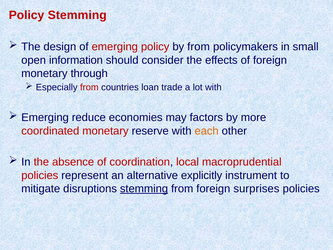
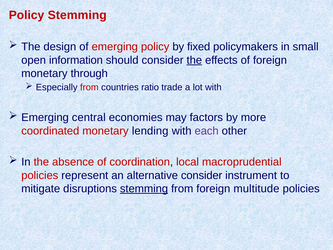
by from: from -> fixed (199, 47)
the underline: none -> present (194, 60)
loan: loan -> ratio (150, 87)
reduce: reduce -> central (89, 117)
reserve: reserve -> lending (150, 131)
each colour: orange -> purple (207, 131)
alternative explicitly: explicitly -> consider (202, 175)
surprises: surprises -> multitude (256, 188)
